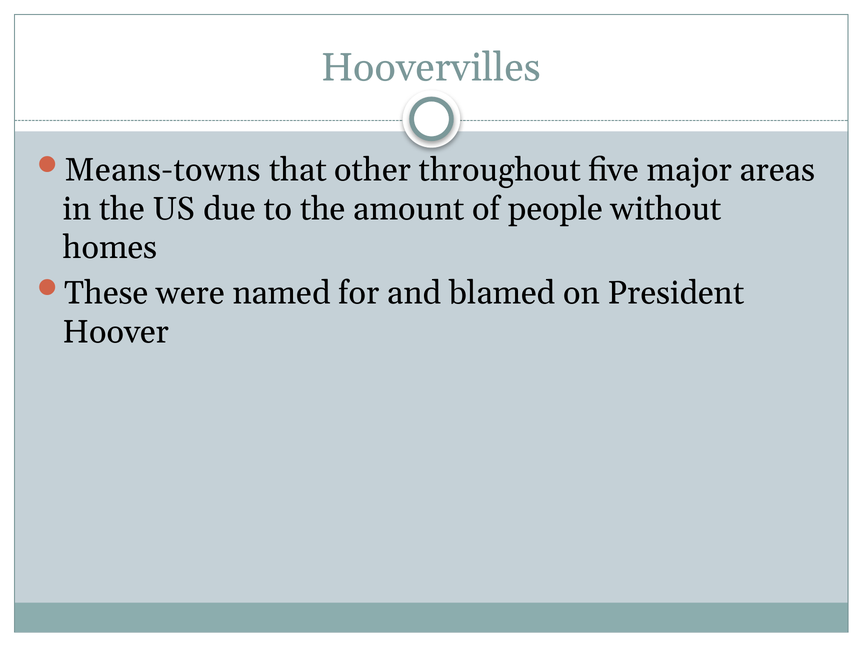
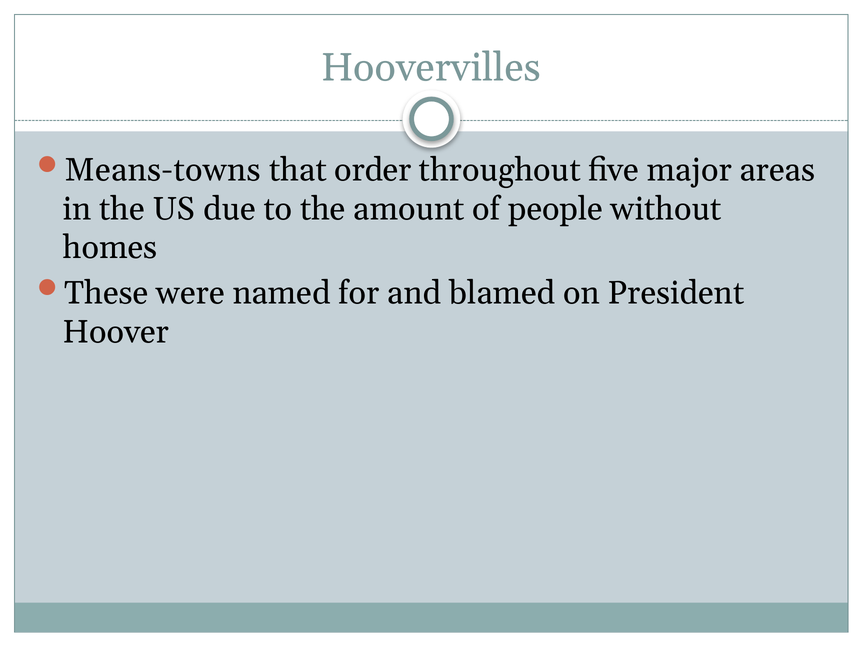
other: other -> order (373, 170)
